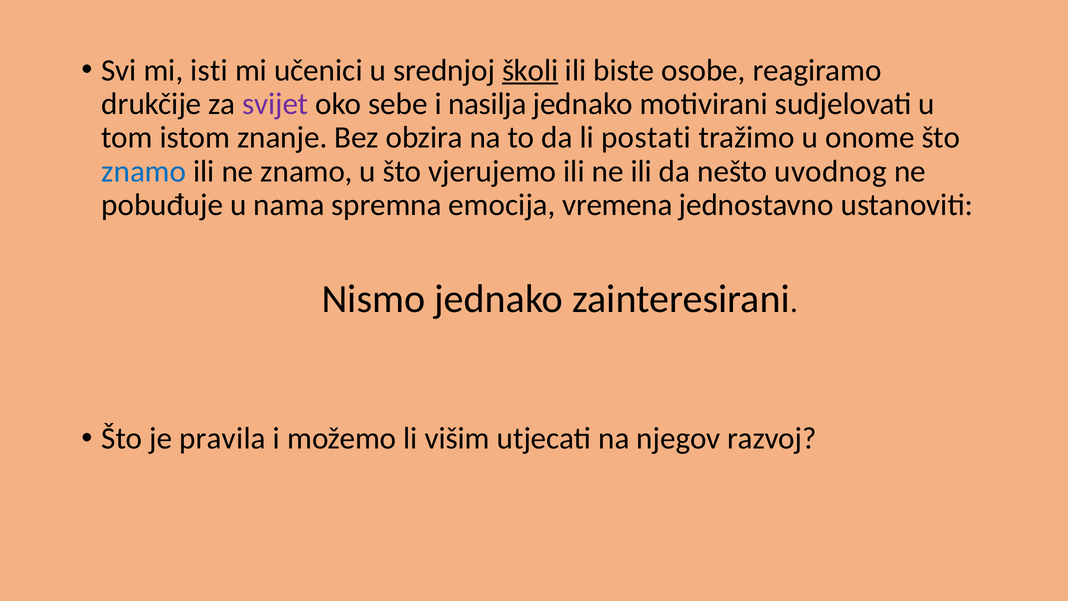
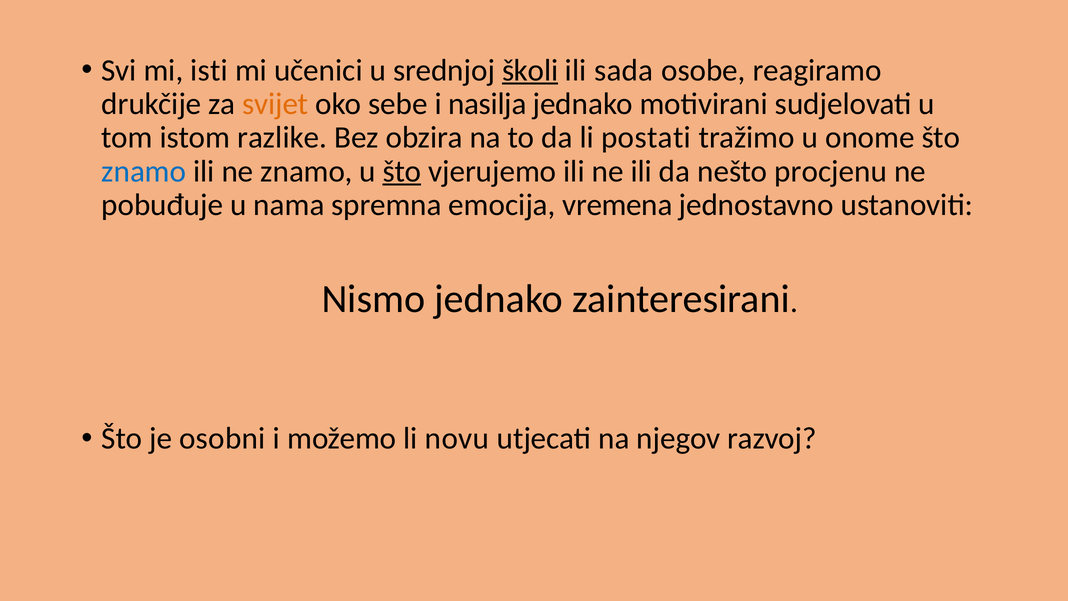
biste: biste -> sada (624, 70)
svijet colour: purple -> orange (275, 104)
znanje: znanje -> razlike (282, 138)
što underline: none -> present (402, 171)
uvodnog: uvodnog -> procjenu (831, 171)
pravila: pravila -> osobni (222, 438)
višim: višim -> novu (457, 438)
